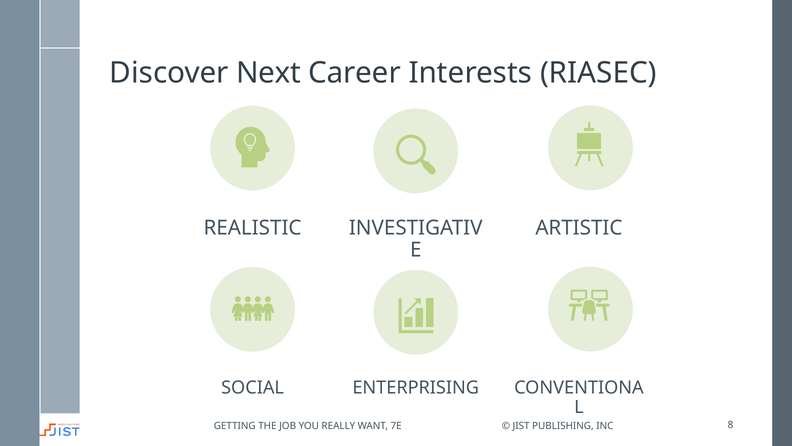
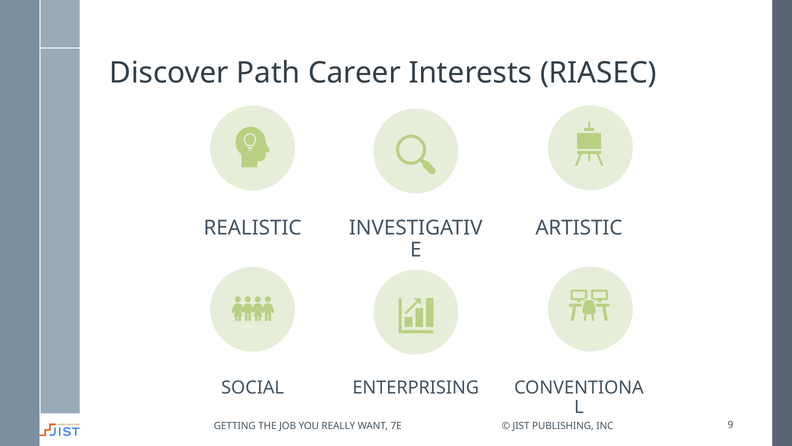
Next: Next -> Path (268, 73)
8: 8 -> 9 (730, 425)
